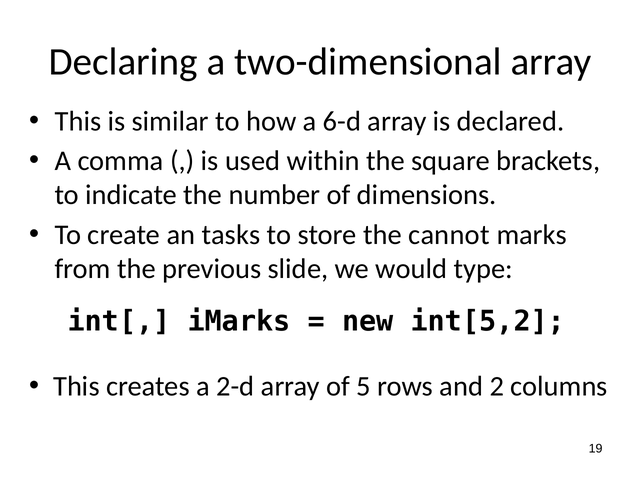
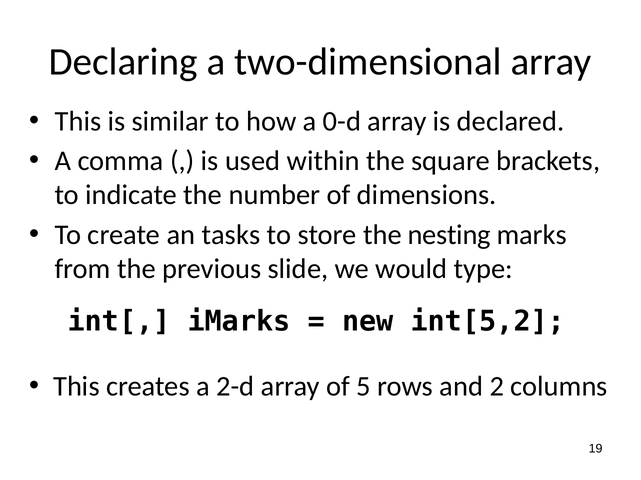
6-d: 6-d -> 0-d (342, 121)
cannot: cannot -> nesting (449, 235)
